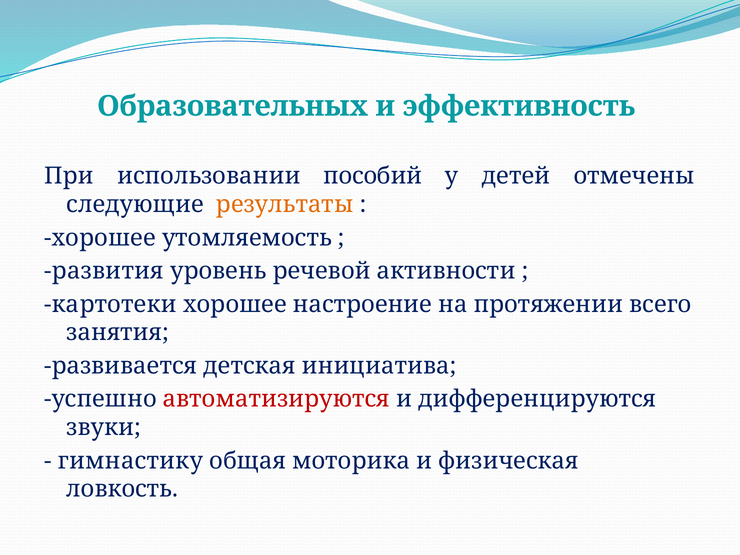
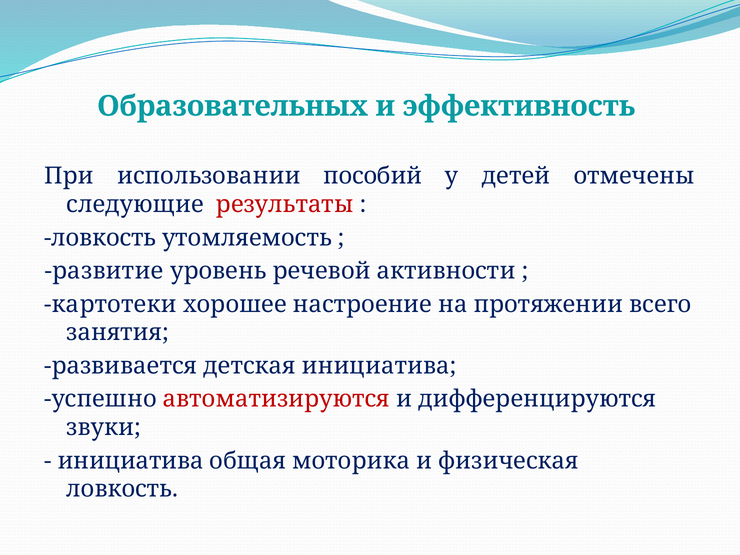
результаты colour: orange -> red (285, 204)
хорошее: хорошее -> ловкость (100, 238)
развития: развития -> развитие (104, 271)
гимнастику: гимнастику -> инициатива (131, 461)
